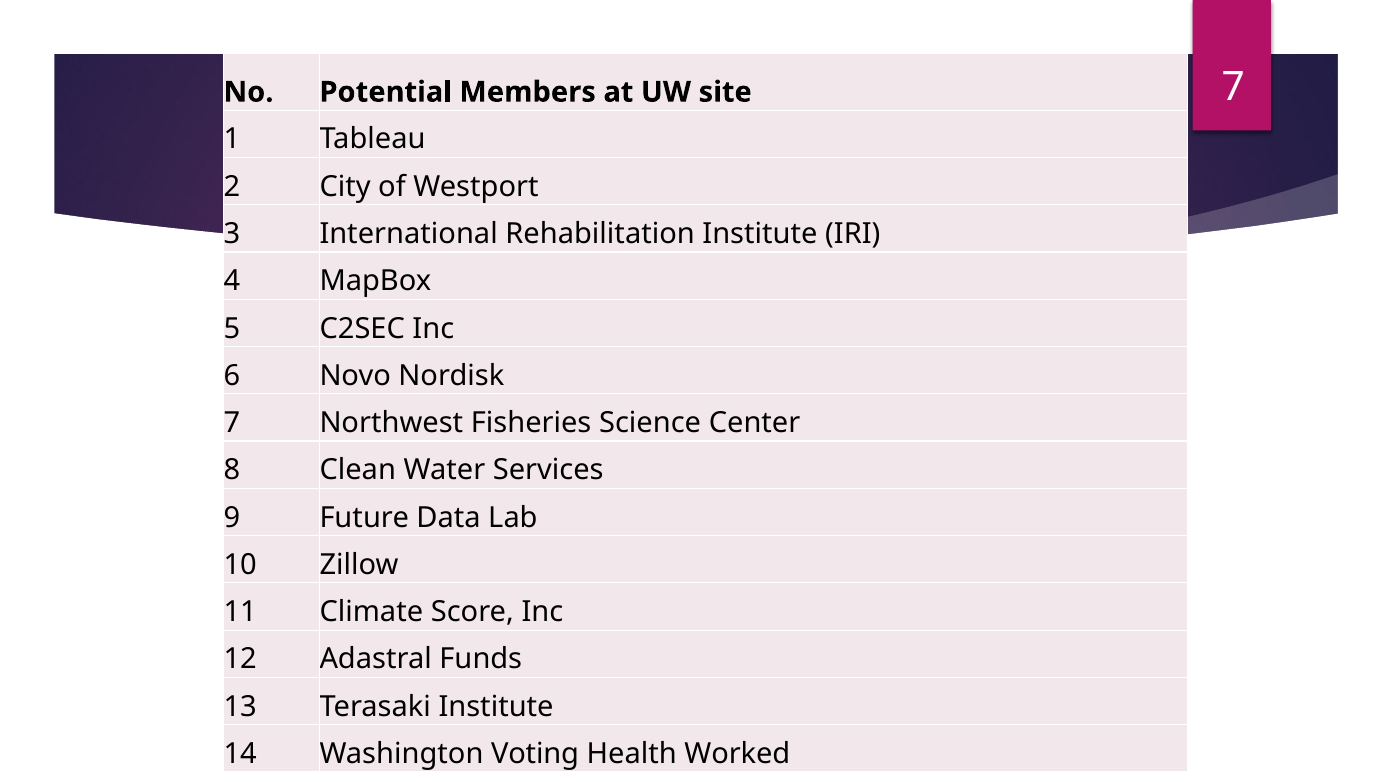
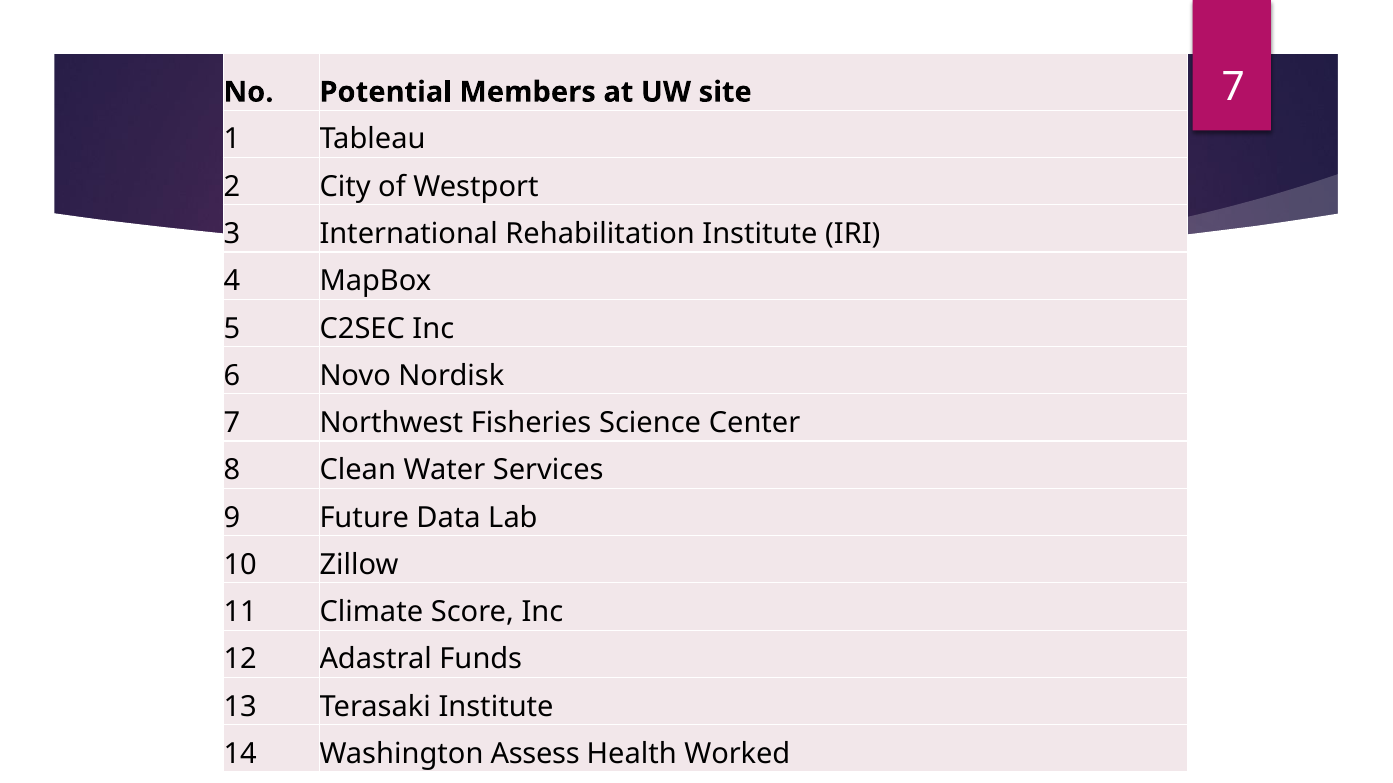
Voting: Voting -> Assess (535, 754)
